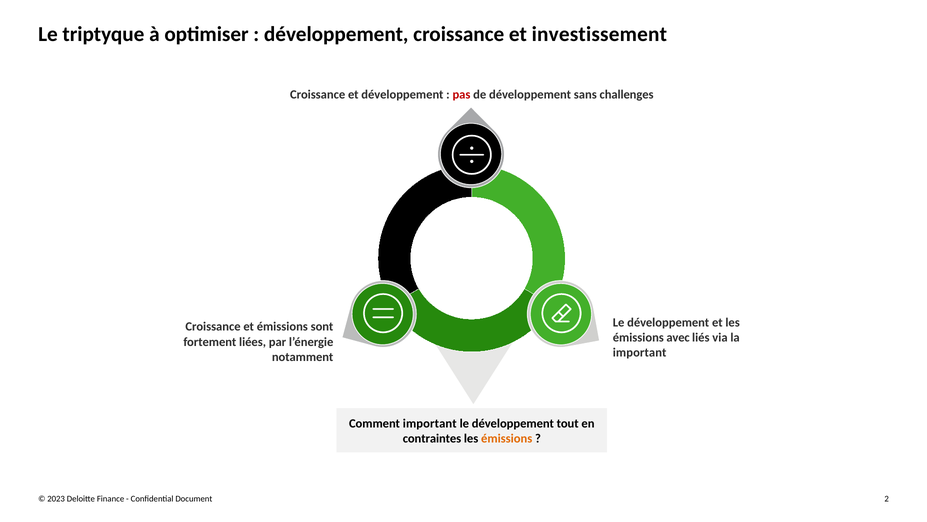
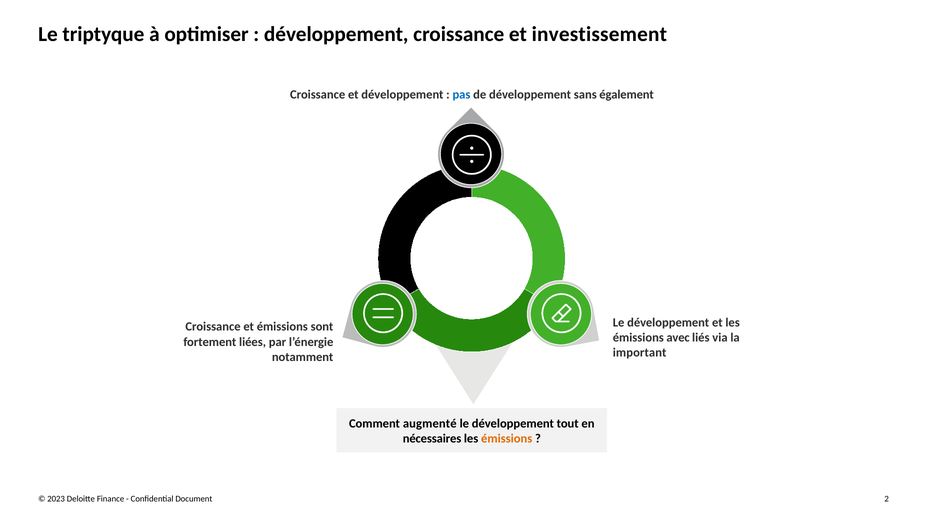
pas colour: red -> blue (461, 94)
challenges: challenges -> également (627, 94)
Comment important: important -> augmenté (430, 423)
contraintes: contraintes -> nécessaires (432, 438)
